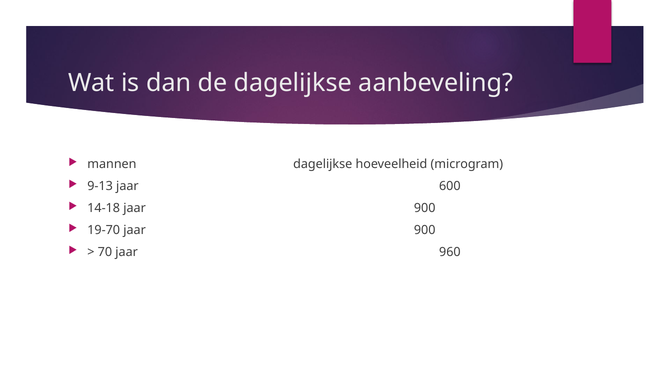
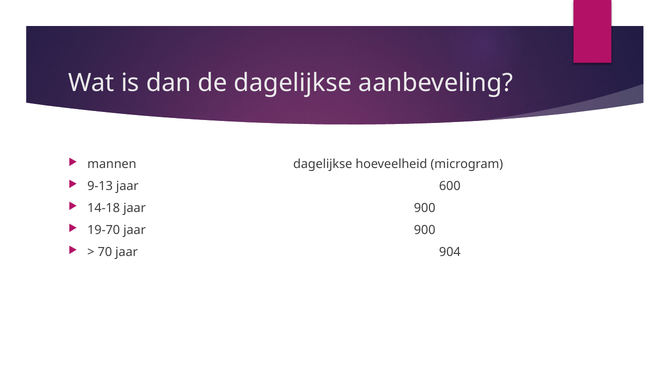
960: 960 -> 904 (450, 252)
